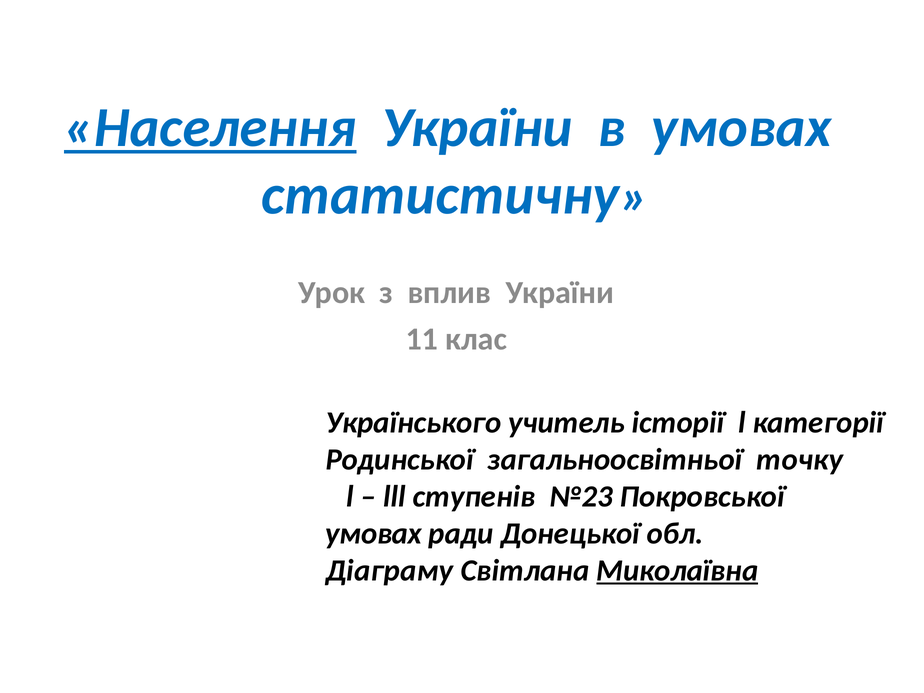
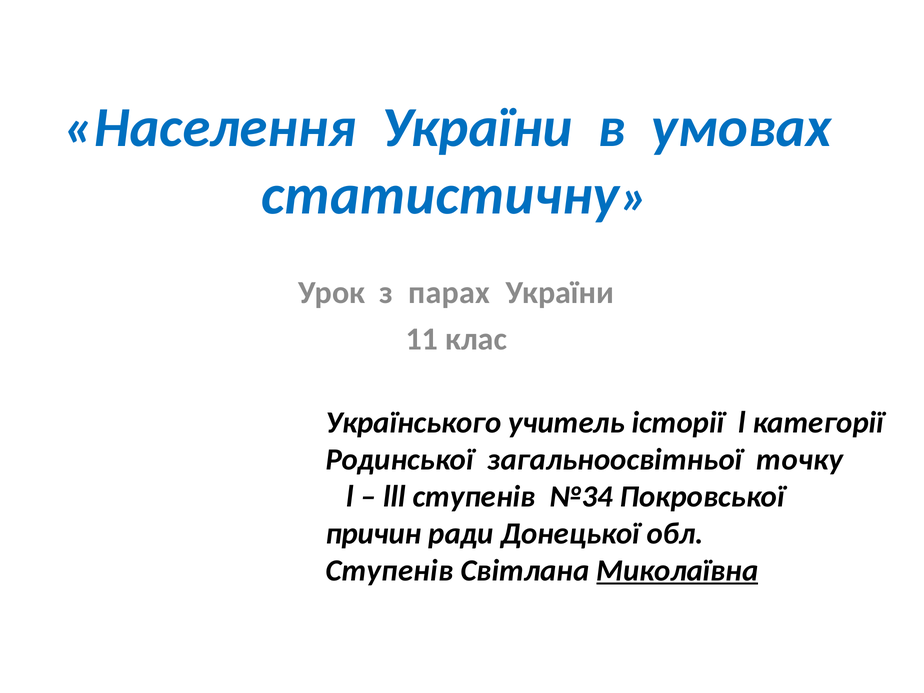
Населення underline: present -> none (210, 127)
вплив: вплив -> парах (449, 293)
№23: №23 -> №34 (581, 497)
умовах: умовах -> причин (374, 533)
Діаграму: Діаграму -> Ступенів (389, 570)
